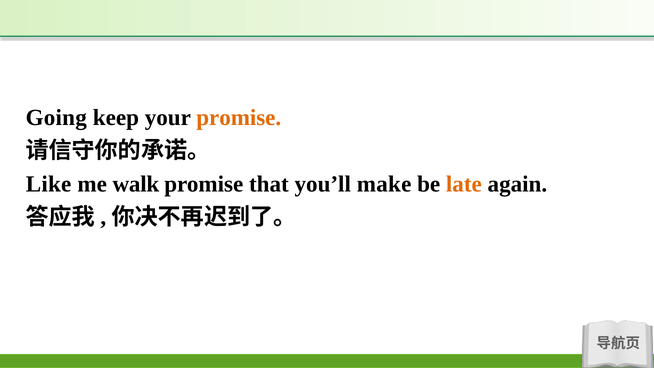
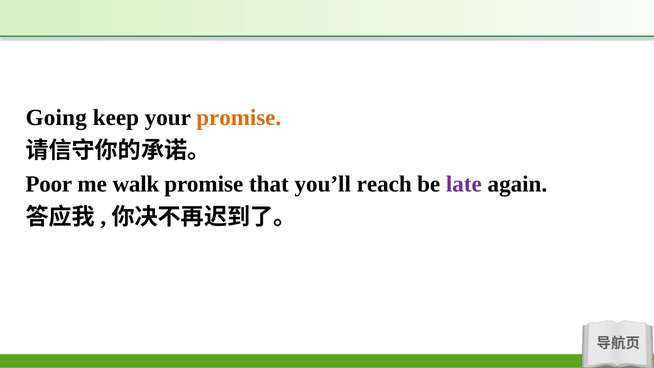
Like: Like -> Poor (49, 184)
make: make -> reach (384, 184)
late colour: orange -> purple (464, 184)
